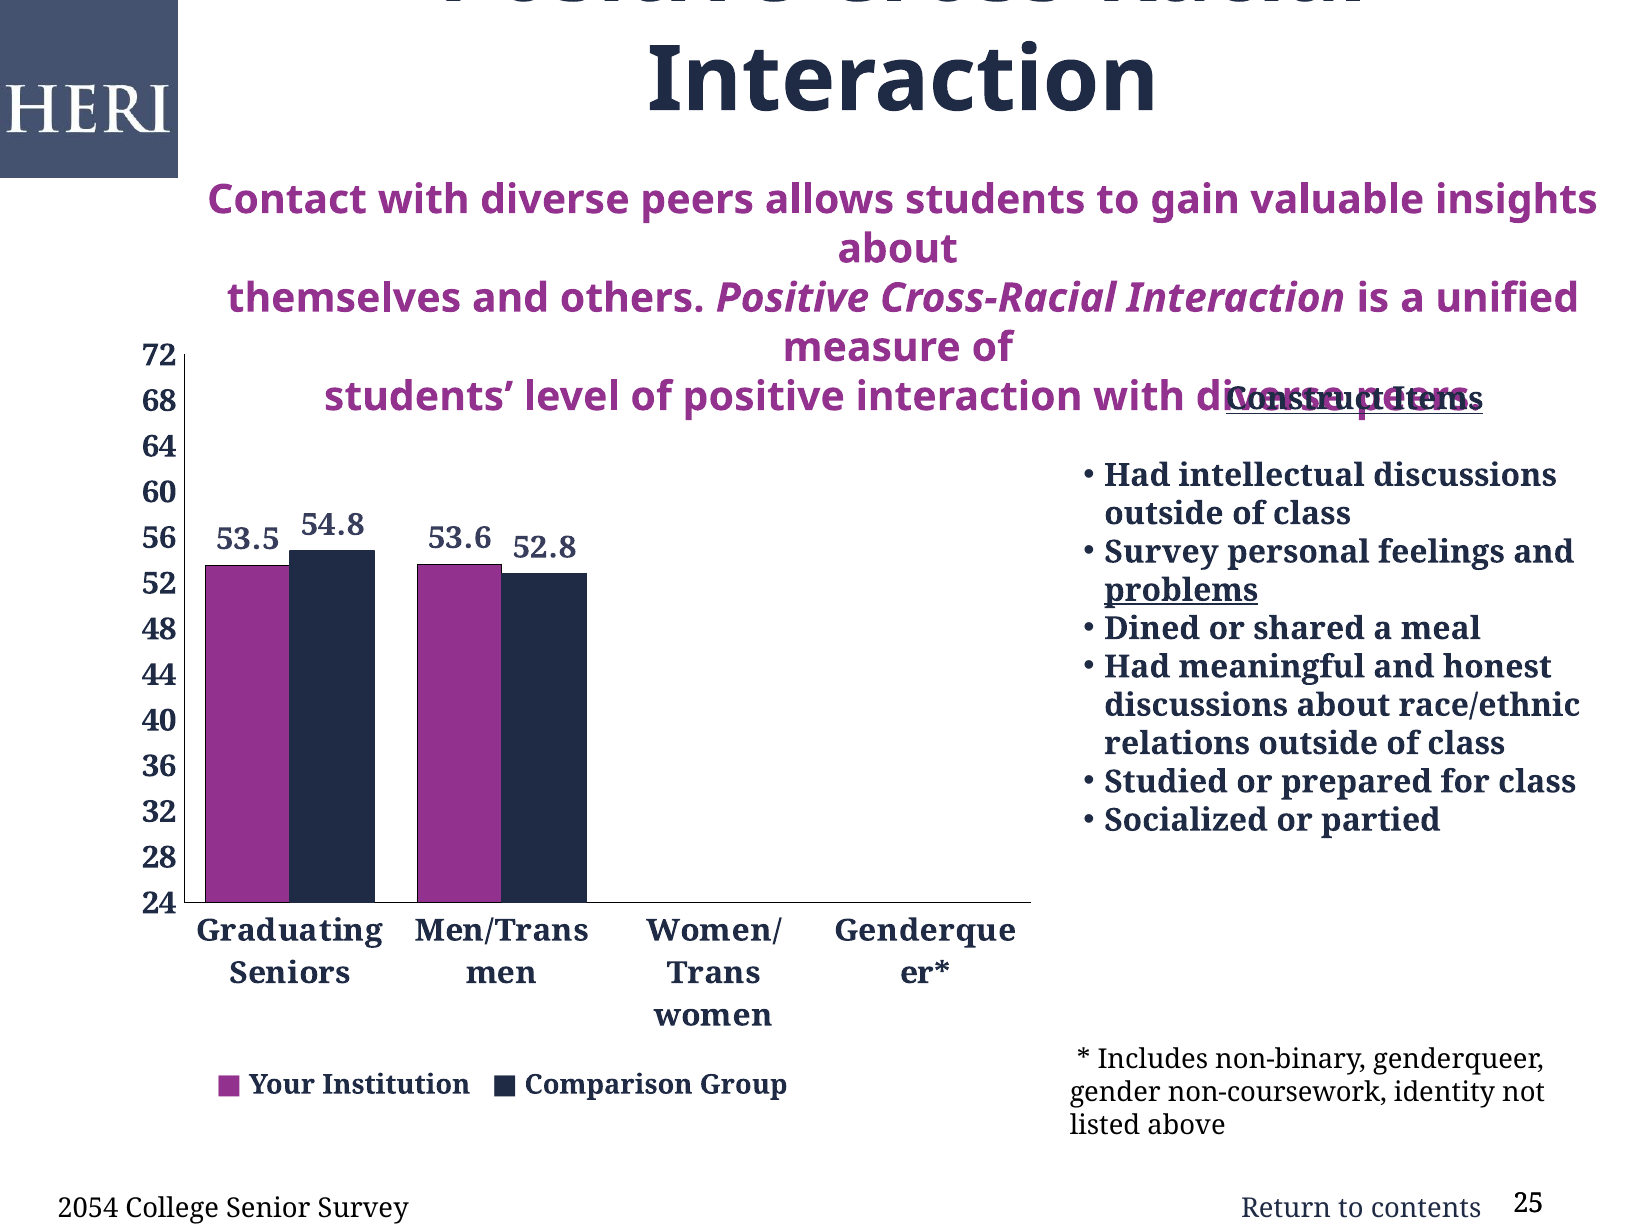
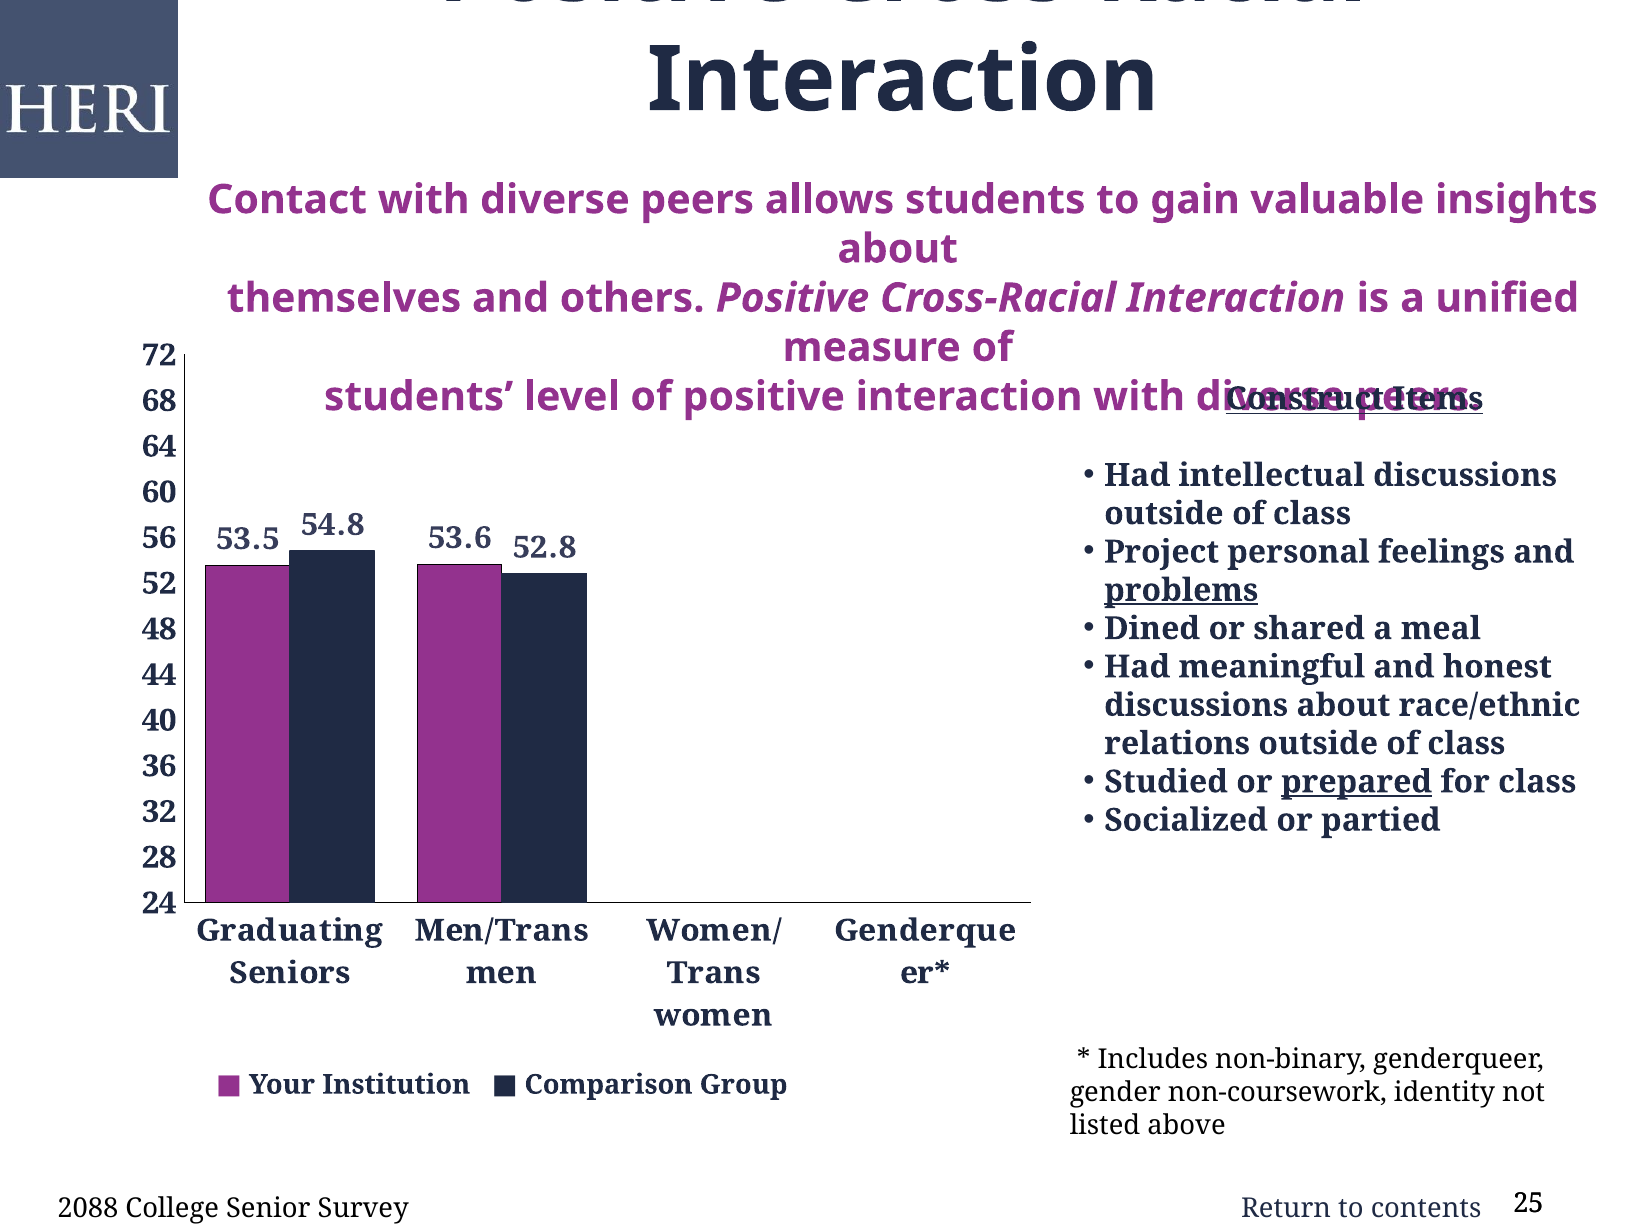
Survey: Survey -> Project (1162, 552)
prepared underline: none -> present (1357, 782)
2054: 2054 -> 2088 (88, 1209)
